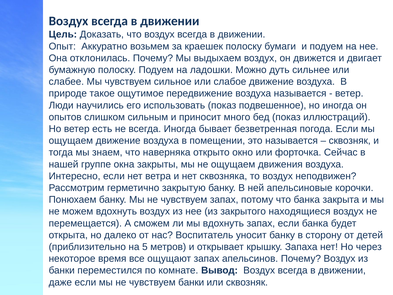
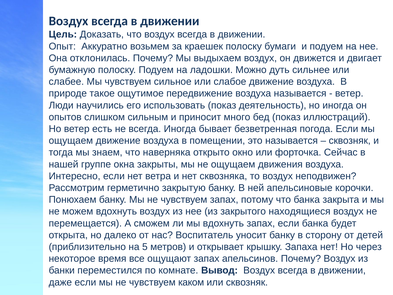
подвешенное: подвешенное -> деятельность (273, 105)
чувствуем банки: банки -> каком (191, 282)
